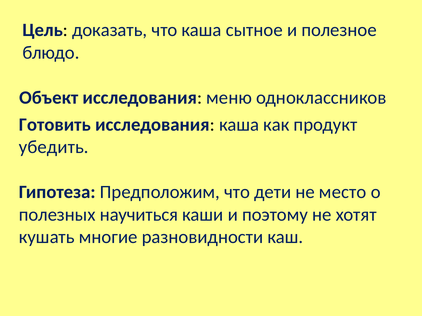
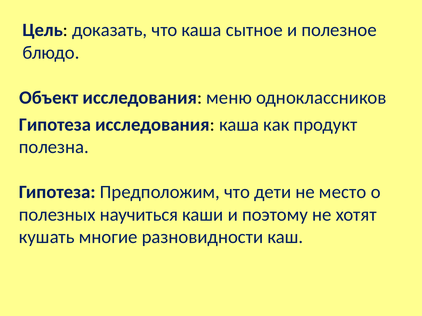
Готовить: Готовить -> Гипотеза (55, 125)
убедить: убедить -> полезна (54, 147)
